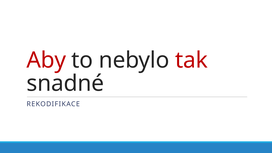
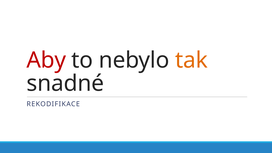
tak colour: red -> orange (191, 60)
